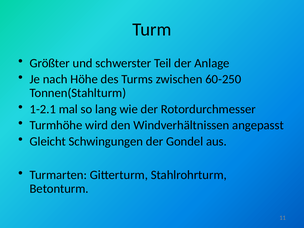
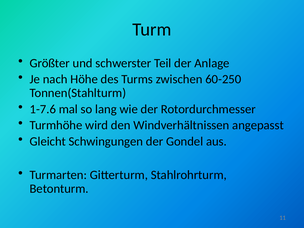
1-2.1: 1-2.1 -> 1-7.6 (43, 109)
